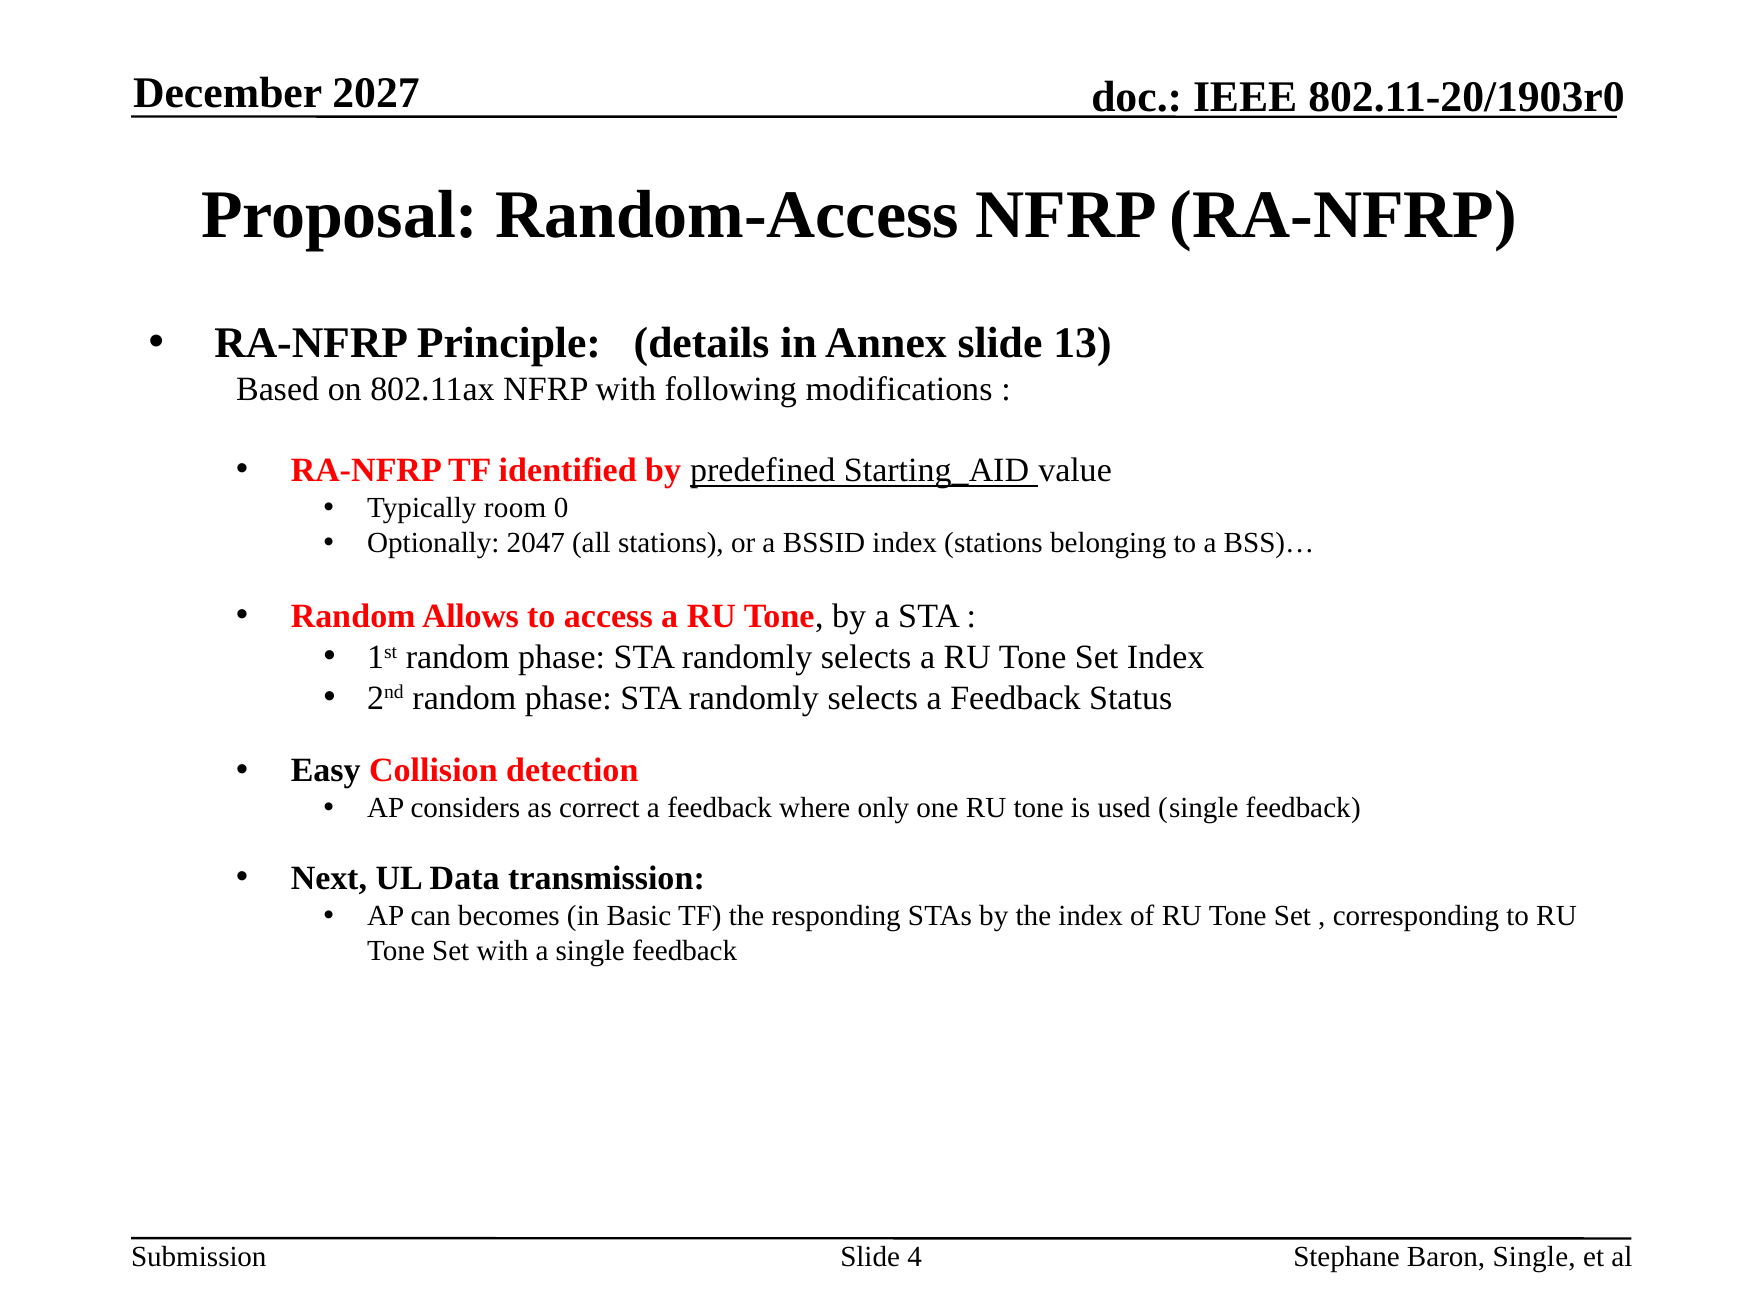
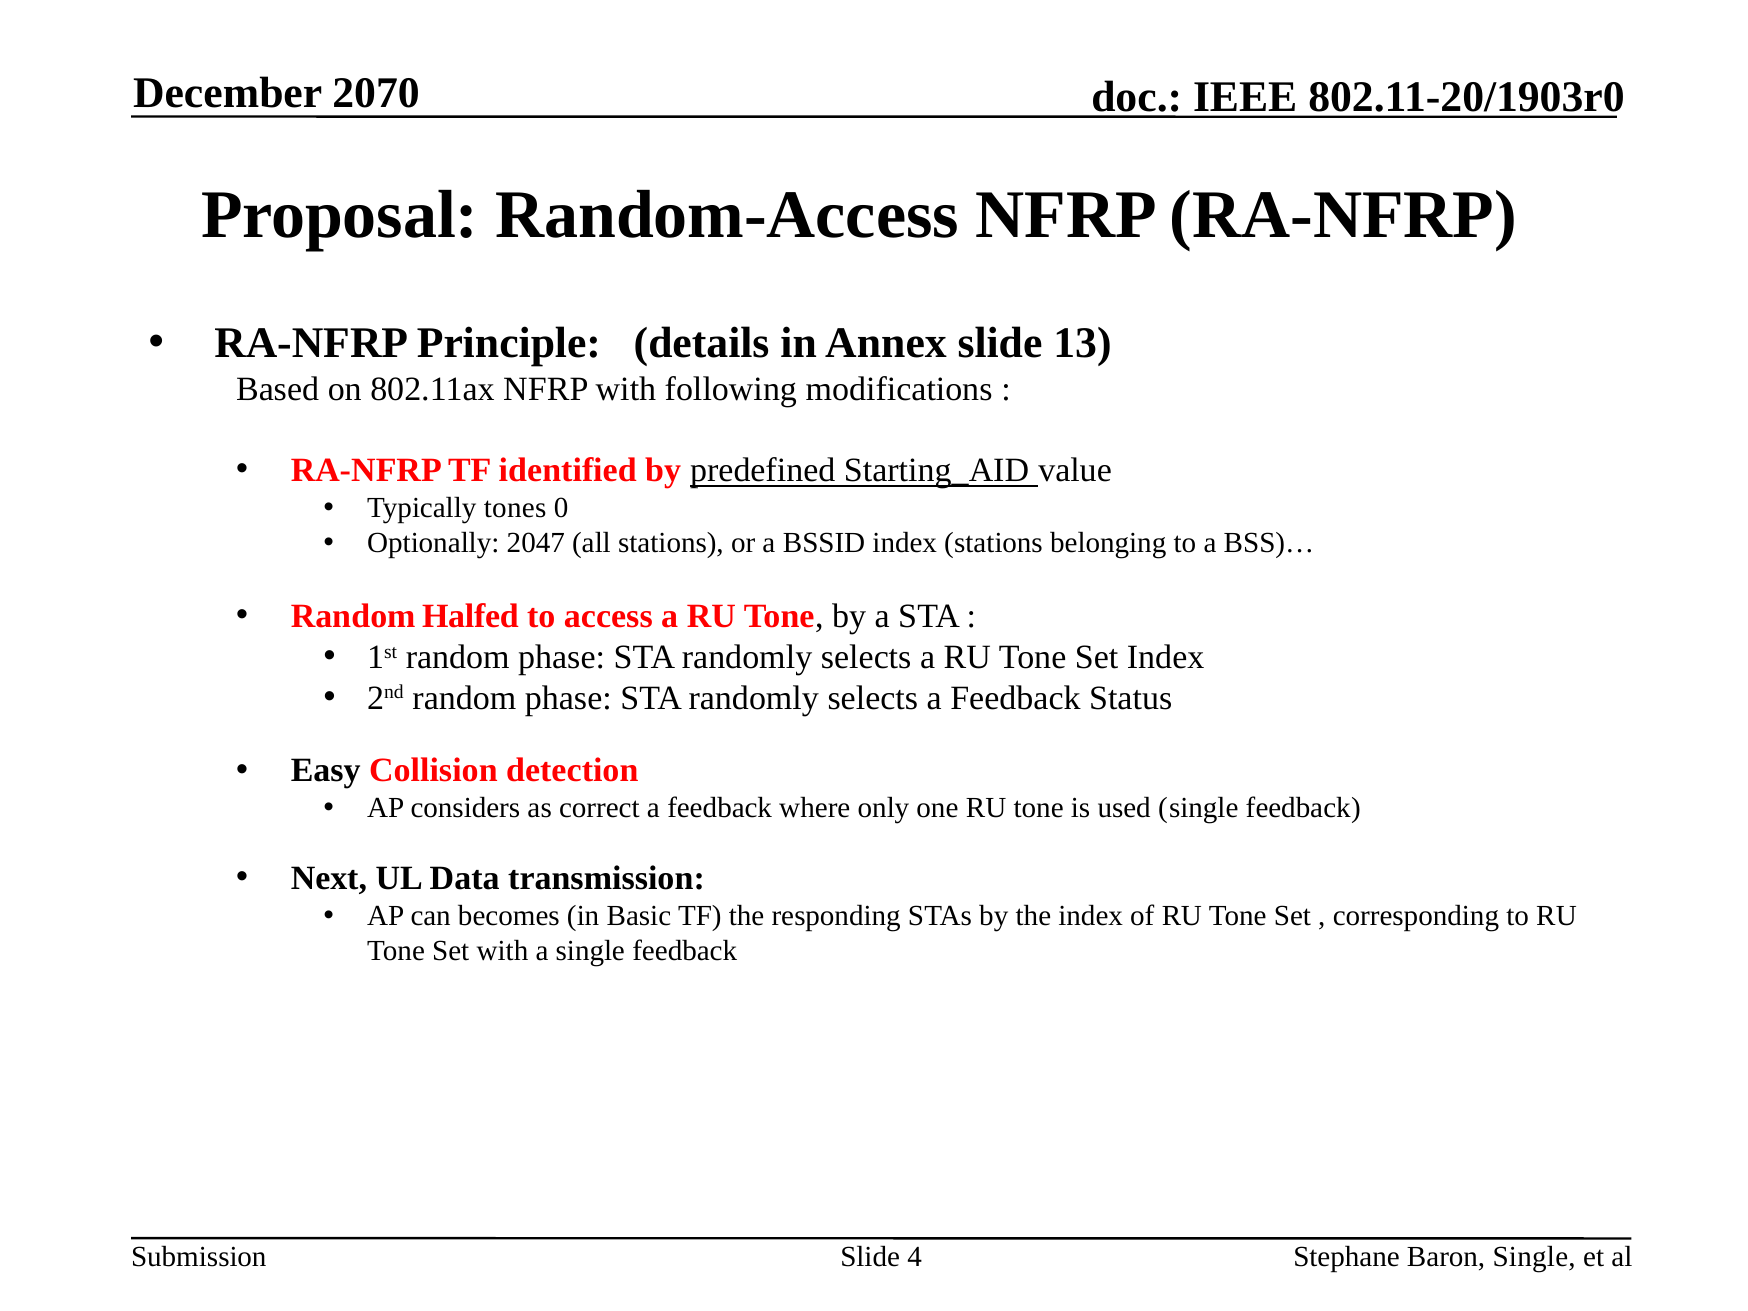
2027: 2027 -> 2070 (376, 93)
room: room -> tones (515, 508)
Allows: Allows -> Halfed (470, 616)
